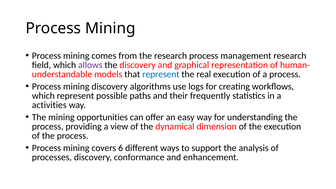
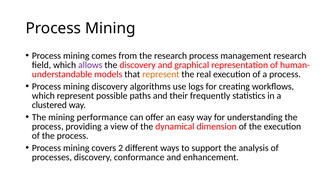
represent colour: blue -> orange (161, 74)
activities: activities -> clustered (49, 105)
opportunities: opportunities -> performance (102, 117)
6: 6 -> 2 (121, 148)
